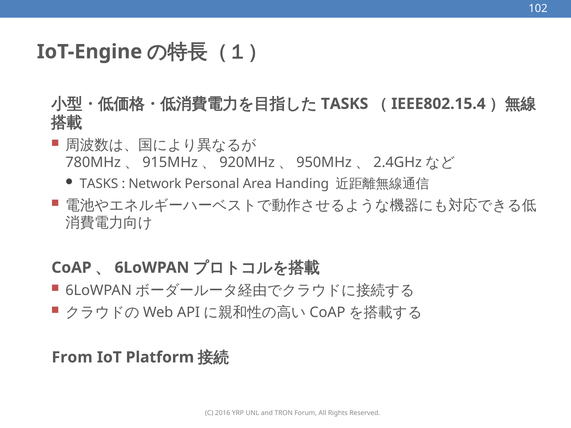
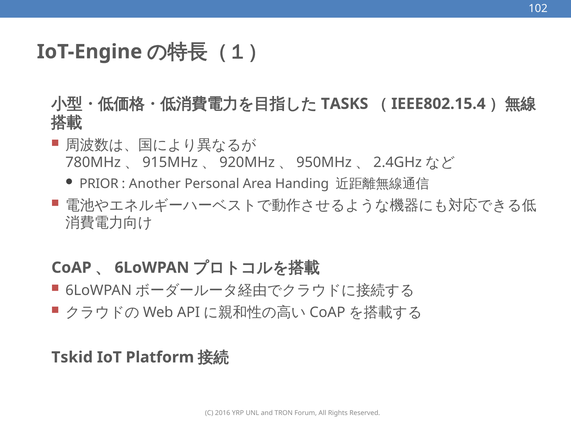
TASKS: TASKS -> PRIOR (99, 184)
Network: Network -> Another (155, 184)
From: From -> Tskid (72, 358)
